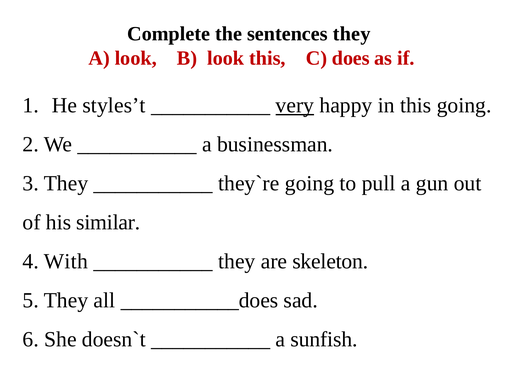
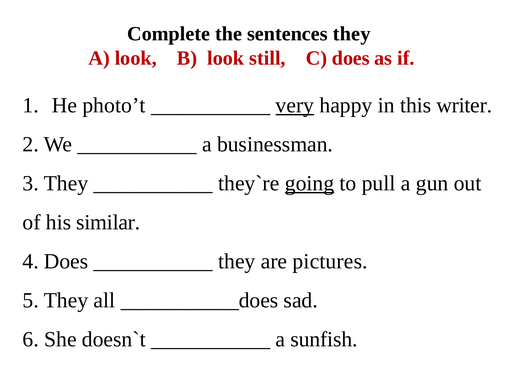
look this: this -> still (267, 58)
styles’t: styles’t -> photo’t (114, 105)
this going: going -> writer (464, 105)
going underline: none -> present (310, 183)
4 With: With -> Does (66, 261)
skeleton: skeleton -> pictures (330, 261)
